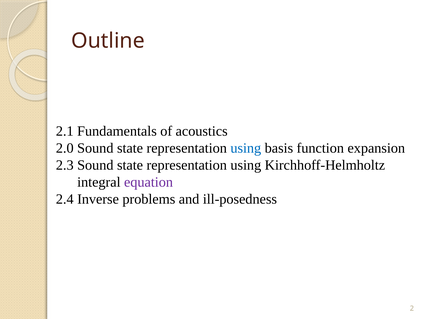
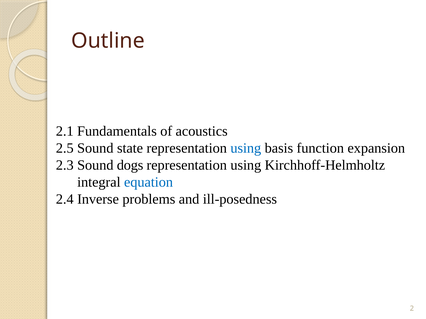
2.0: 2.0 -> 2.5 (65, 148)
2.3 Sound state: state -> dogs (130, 165)
equation colour: purple -> blue (149, 182)
